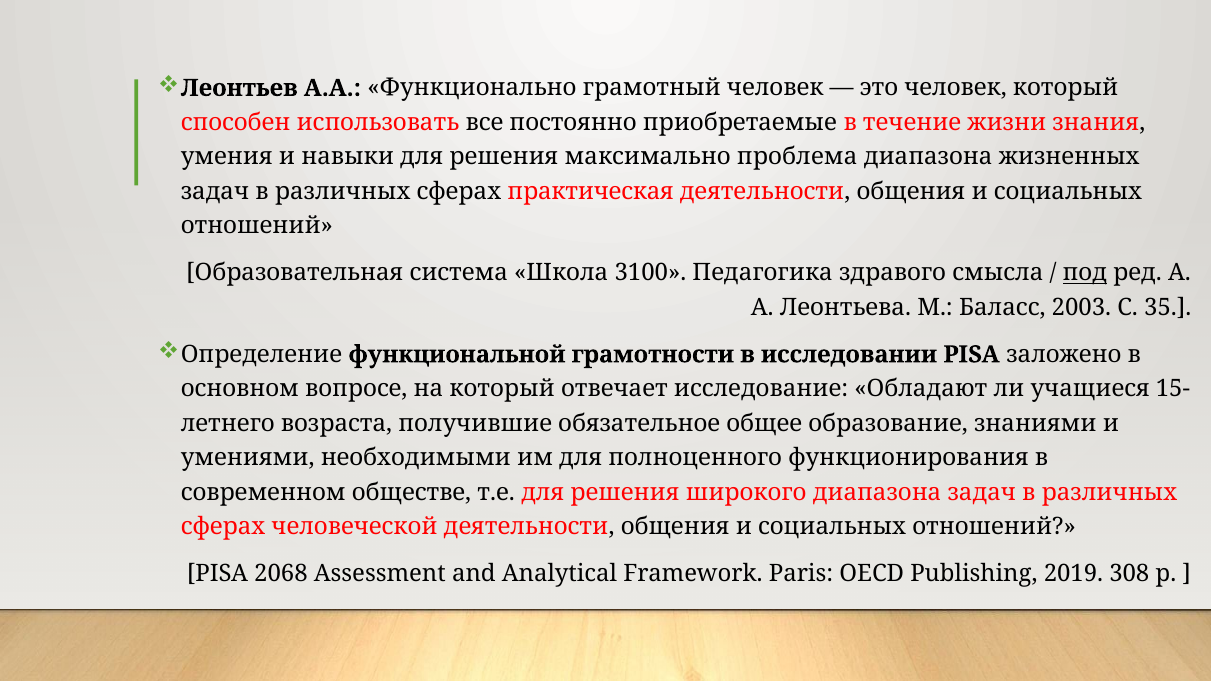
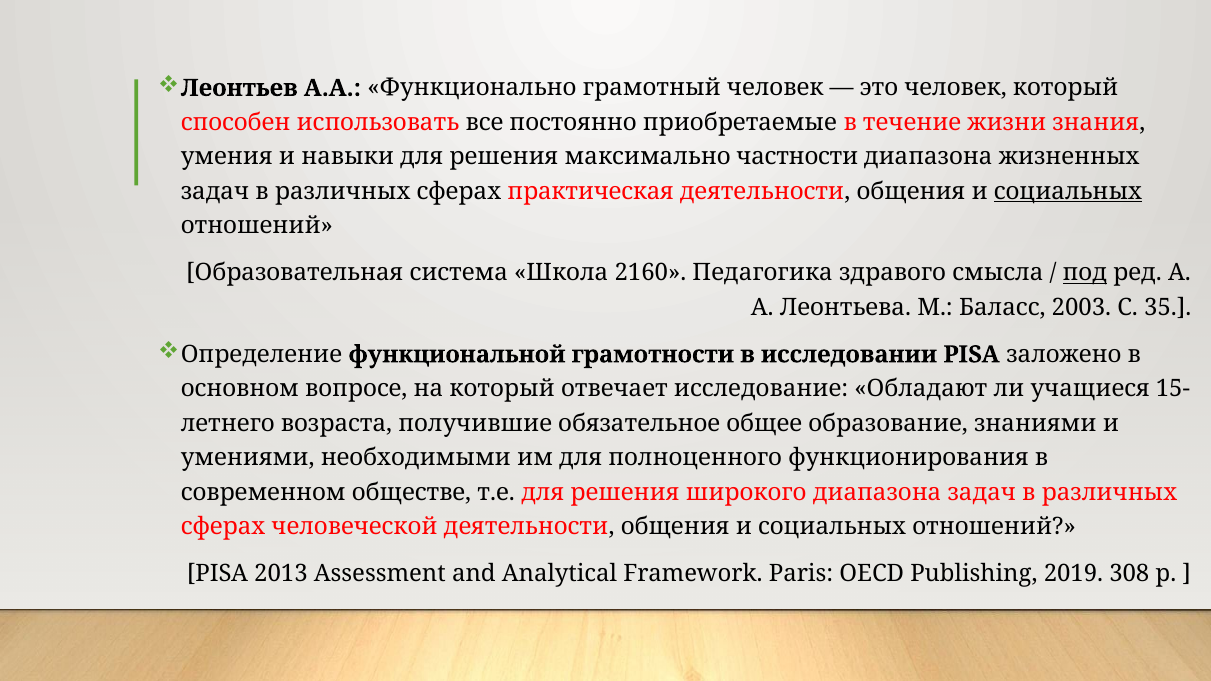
проблема: проблема -> частности (797, 157)
социальных underline: none -> present (1068, 191)
3100: 3100 -> 2160 (650, 273)
2068: 2068 -> 2013 (281, 574)
